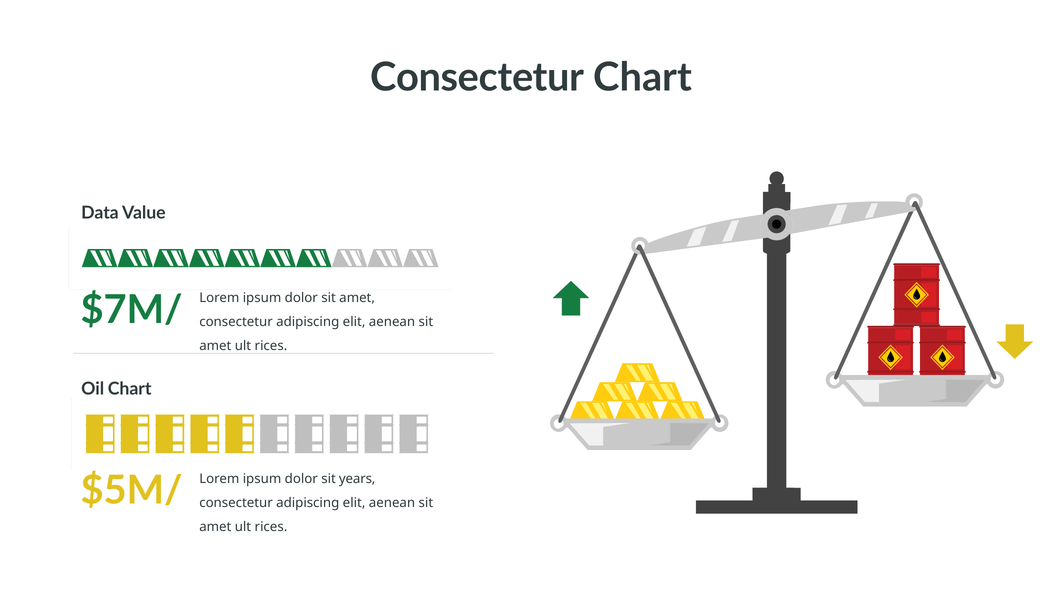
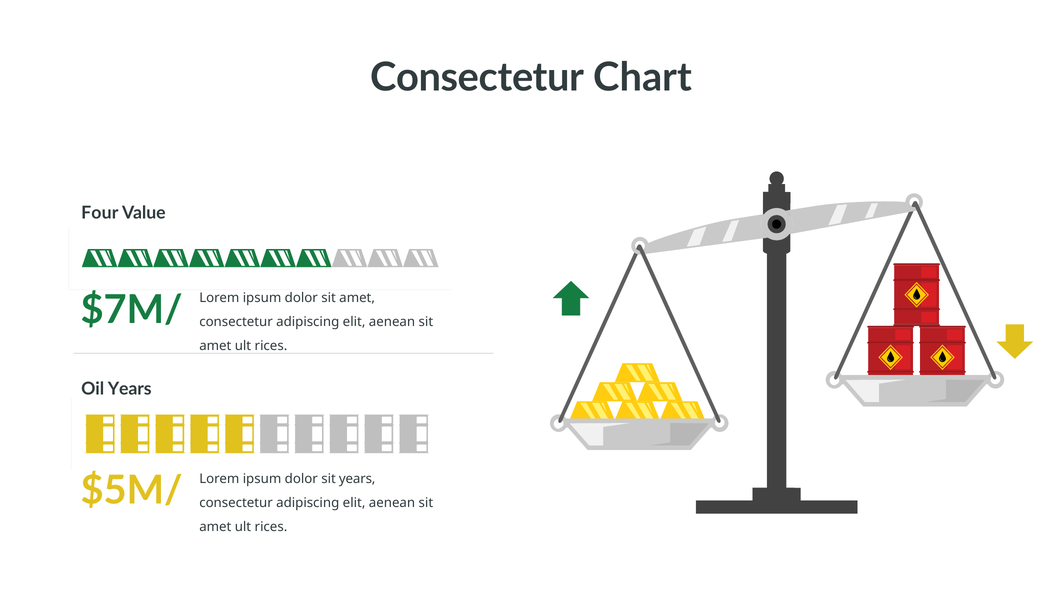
Data: Data -> Four (100, 213)
Oil Chart: Chart -> Years (130, 389)
